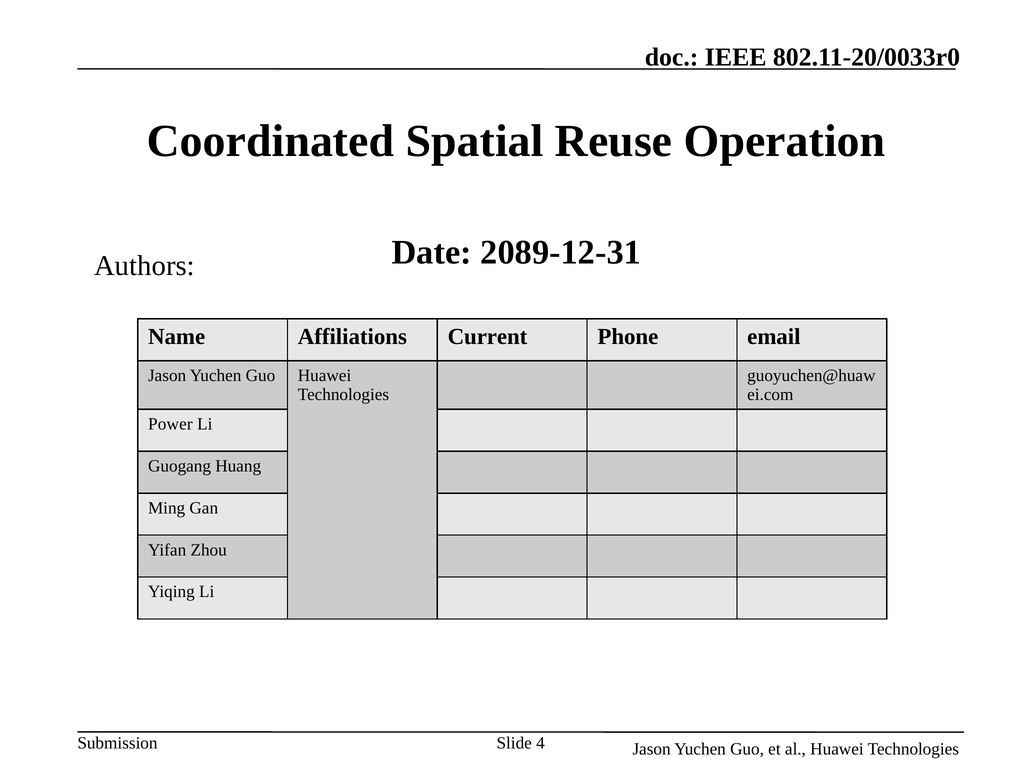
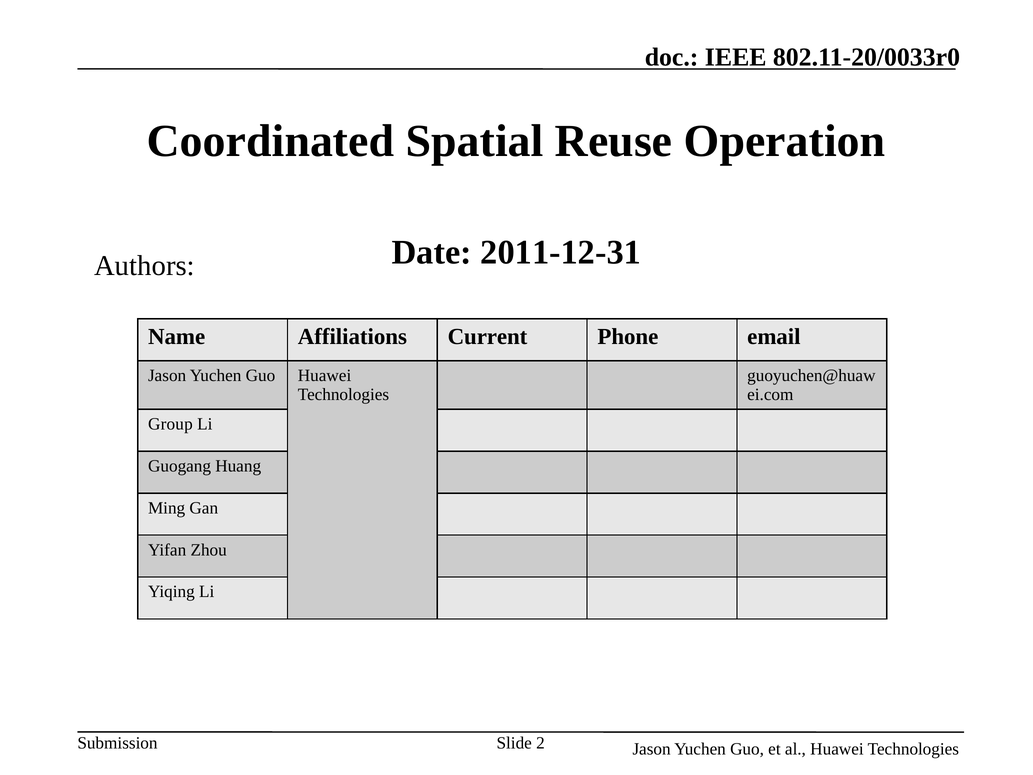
2089-12-31: 2089-12-31 -> 2011-12-31 (561, 252)
Power: Power -> Group (170, 424)
4: 4 -> 2 (540, 743)
